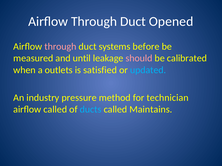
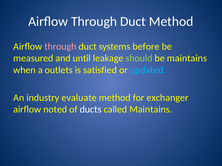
Duct Opened: Opened -> Method (171, 21)
should colour: pink -> light green (139, 58)
be calibrated: calibrated -> maintains (187, 58)
pressure: pressure -> evaluate (79, 98)
technician: technician -> exchanger (168, 98)
airflow called: called -> noted (55, 110)
ducts colour: light blue -> white (91, 110)
